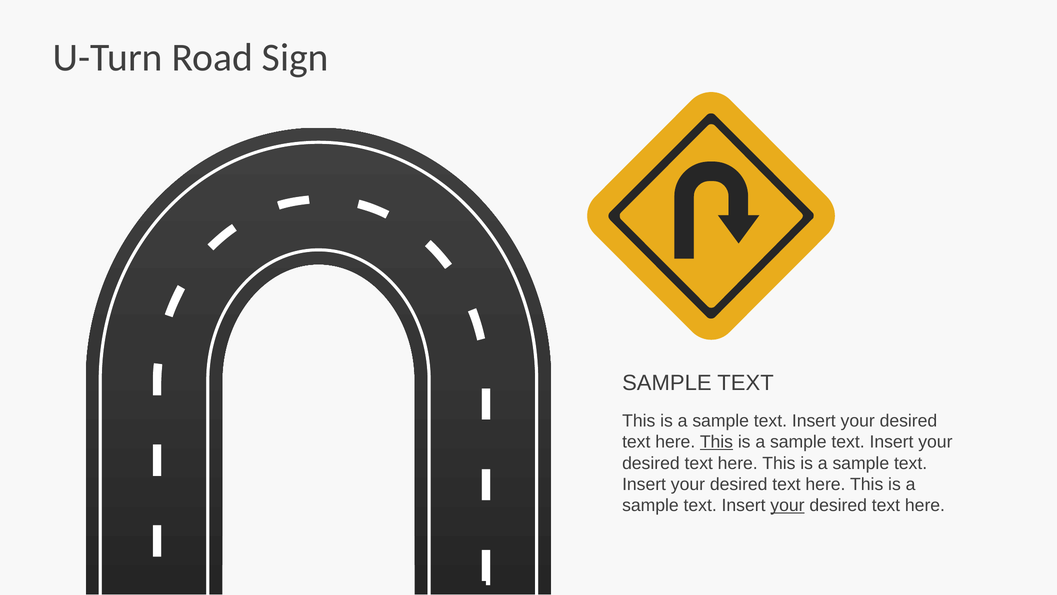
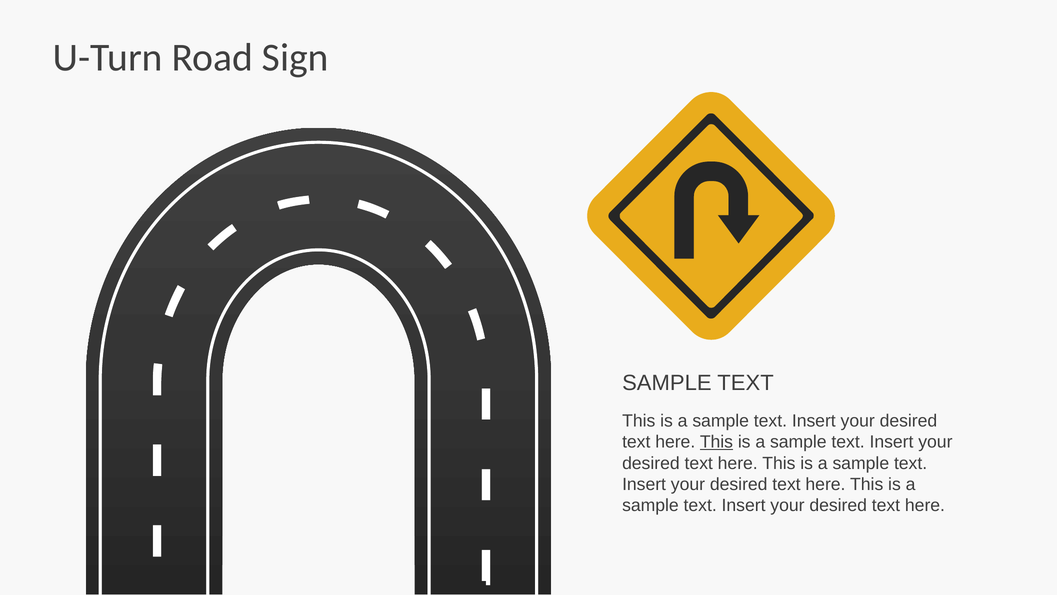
your underline: present -> none (787, 505)
